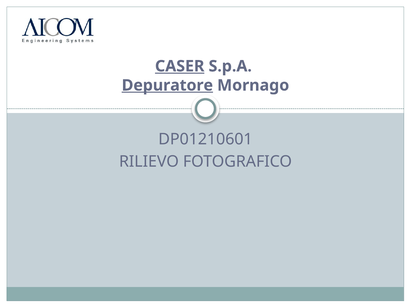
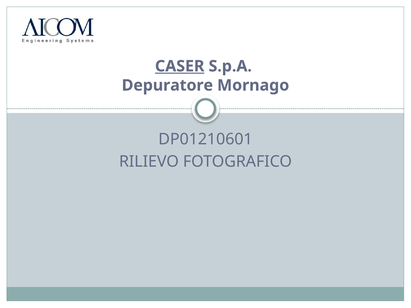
Depuratore underline: present -> none (167, 85)
